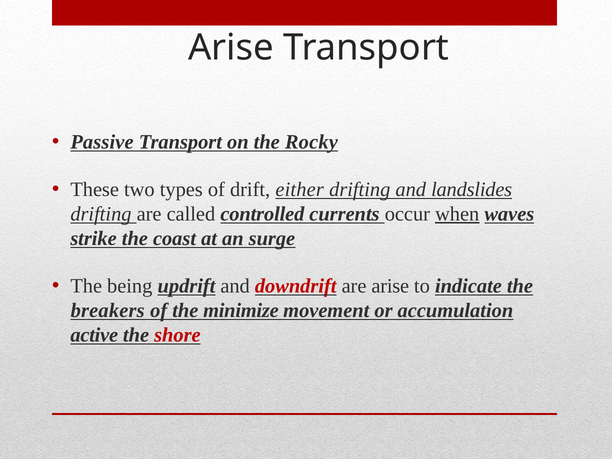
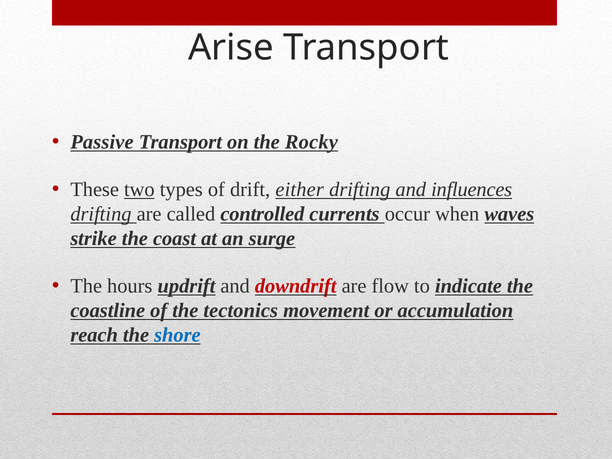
two underline: none -> present (139, 190)
landslides: landslides -> influences (472, 190)
when underline: present -> none (457, 214)
being: being -> hours (130, 286)
are arise: arise -> flow (390, 286)
breakers: breakers -> coastline (108, 311)
minimize: minimize -> tectonics (241, 311)
active: active -> reach (94, 335)
shore colour: red -> blue (177, 335)
